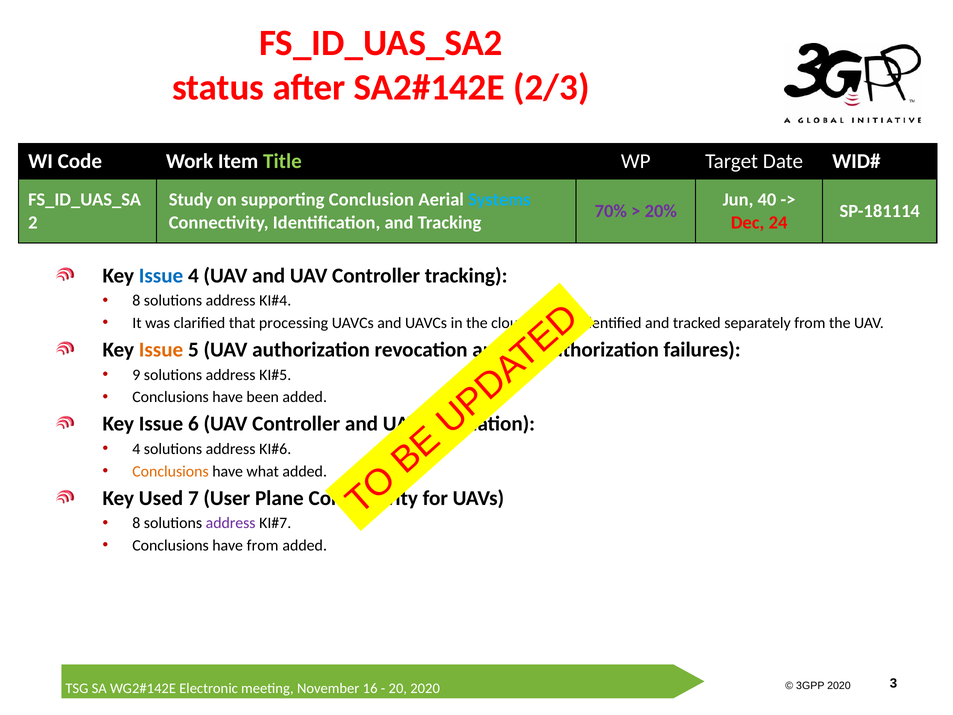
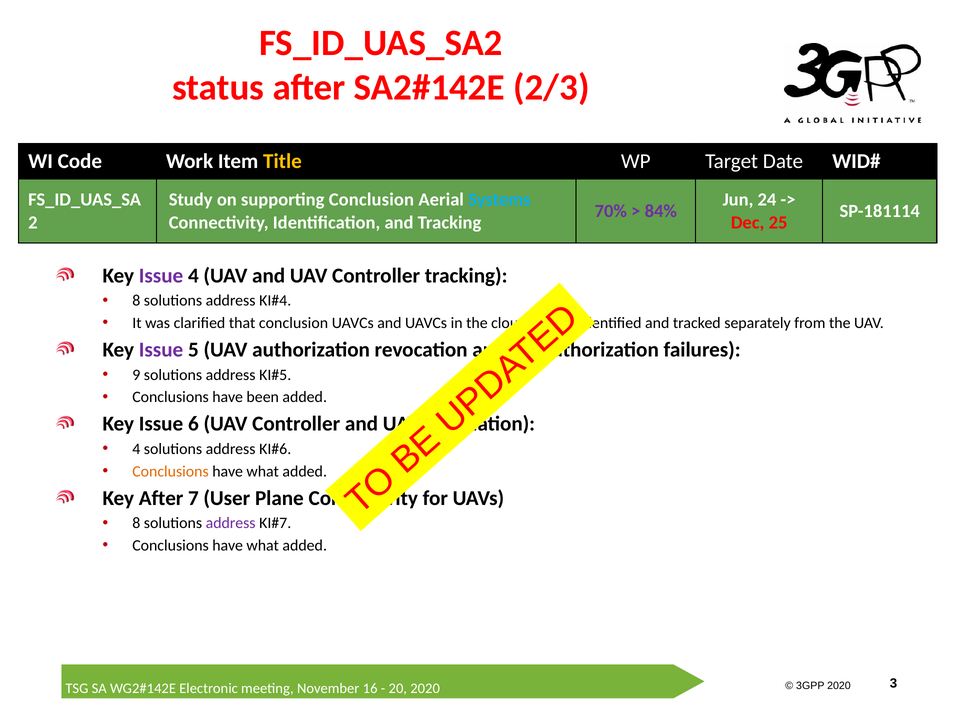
Title colour: light green -> yellow (282, 161)
40: 40 -> 24 (767, 200)
20%: 20% -> 84% (661, 211)
24: 24 -> 25 (778, 222)
Issue colour: blue -> purple (161, 276)
that processing: processing -> conclusion (294, 323)
Issue colour: orange -> purple (161, 350)
Key Used: Used -> After (161, 498)
from: from -> what (263, 545)
